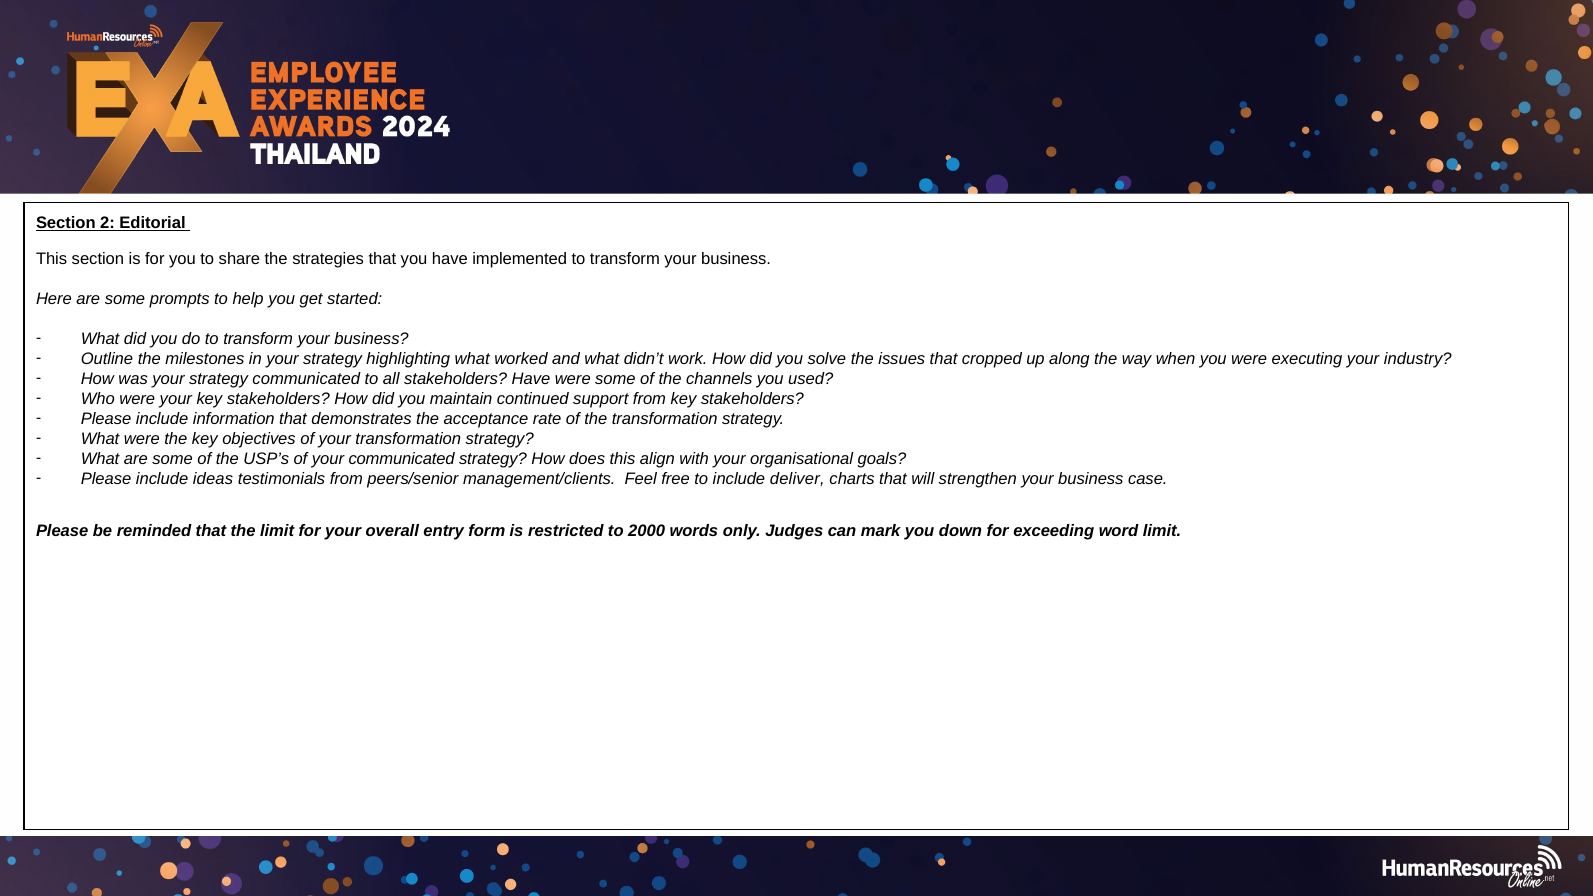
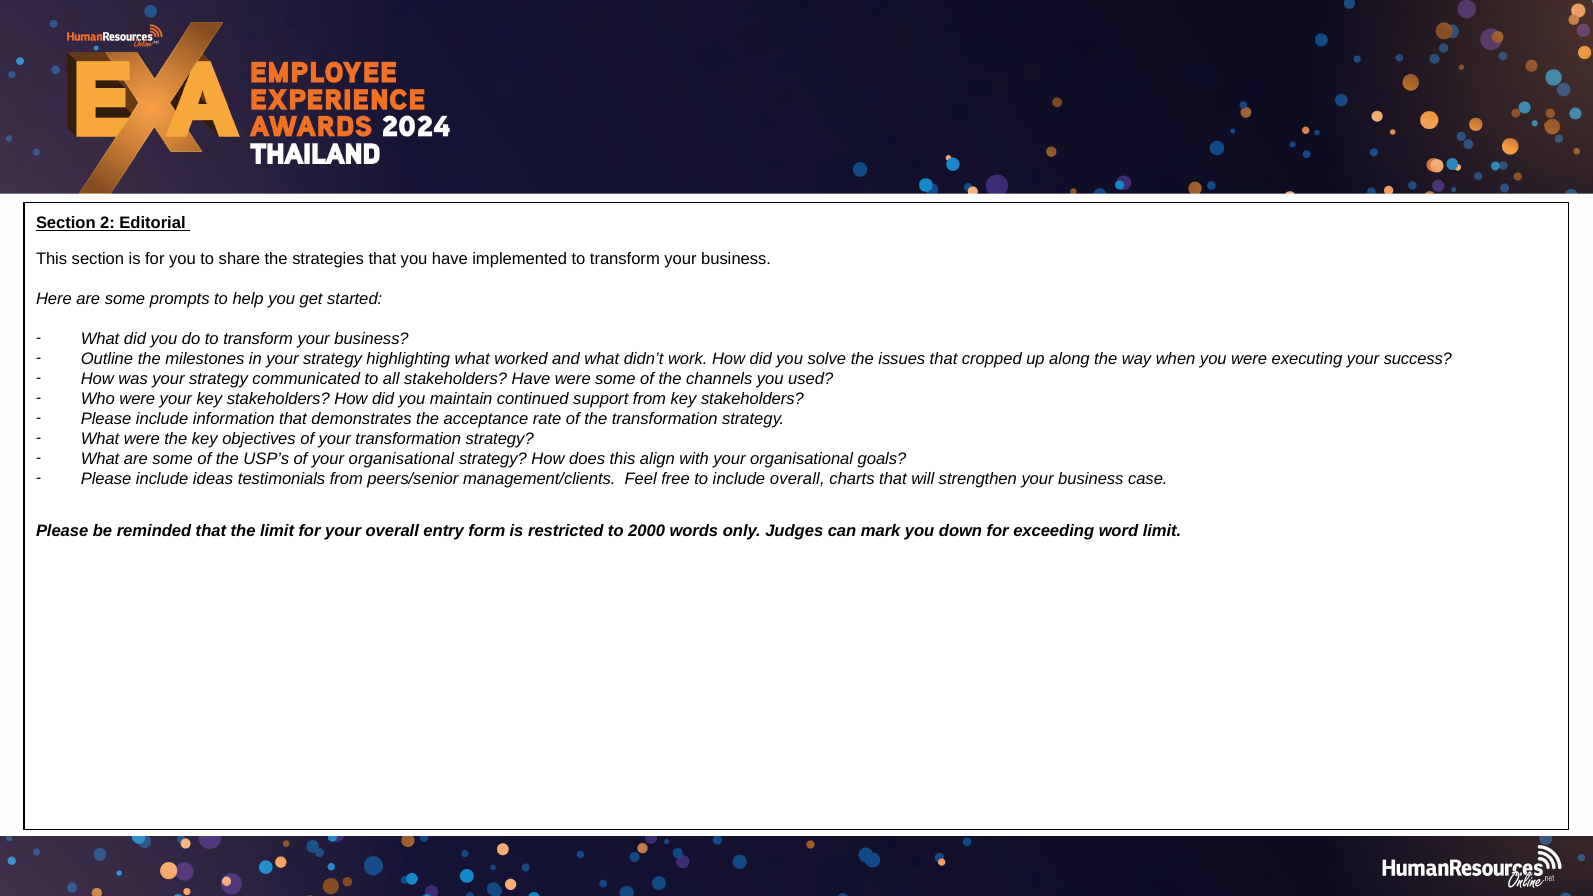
industry: industry -> success (1418, 359)
of your communicated: communicated -> organisational (401, 459)
include deliver: deliver -> overall (797, 479)
